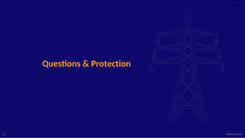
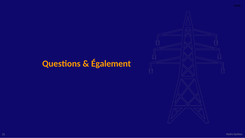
Protection: Protection -> Également (111, 64)
